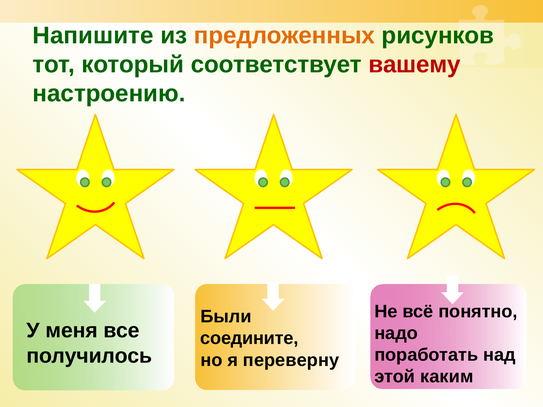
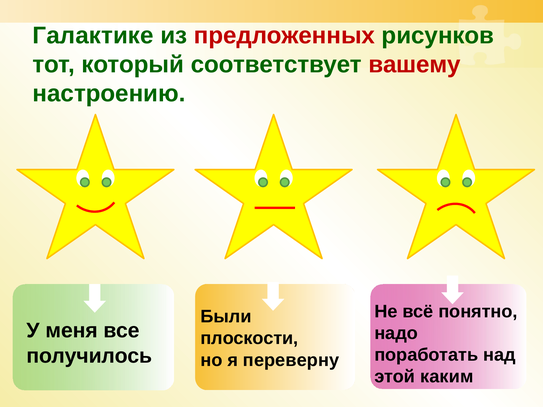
Напишите: Напишите -> Галактике (93, 36)
предложенных colour: orange -> red (284, 36)
соедините: соедините -> плоскости (249, 339)
